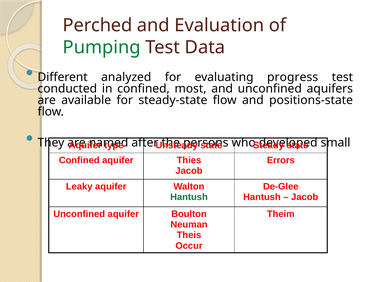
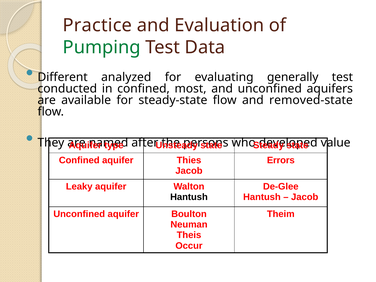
Perched: Perched -> Practice (97, 25)
progress: progress -> generally (293, 77)
positions-state: positions-state -> removed-state (311, 100)
small: small -> value (336, 143)
Hantush colour: green -> black (189, 197)
